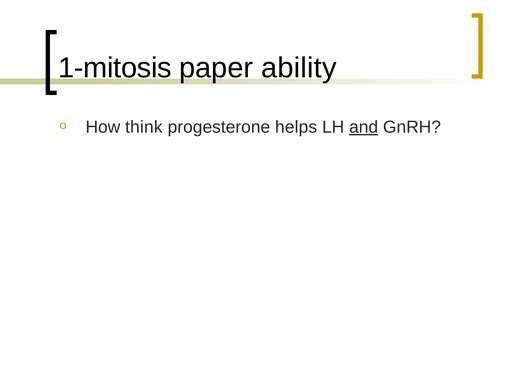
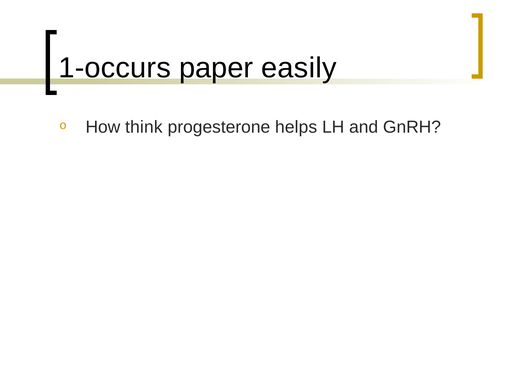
1-mitosis: 1-mitosis -> 1-occurs (115, 68)
ability: ability -> easily (299, 68)
and underline: present -> none (364, 127)
